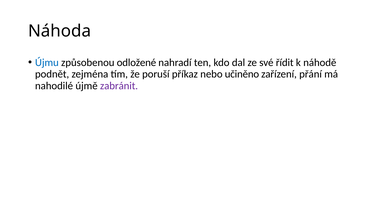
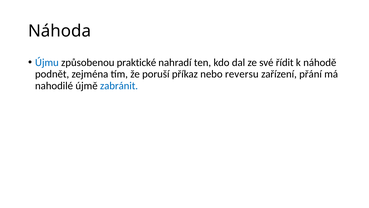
odložené: odložené -> praktické (136, 62)
učiněno: učiněno -> reversu (242, 74)
zabránit colour: purple -> blue (119, 86)
